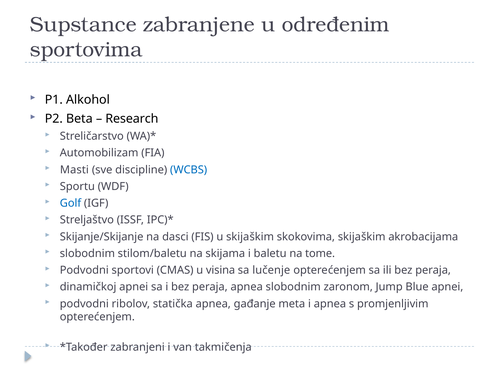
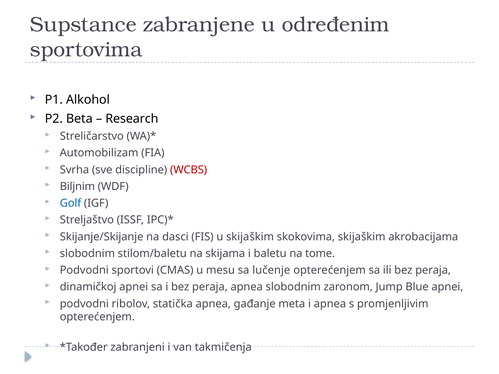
Masti: Masti -> Svrha (74, 170)
WCBS colour: blue -> red (189, 170)
Sportu: Sportu -> Biljnim (77, 187)
visina: visina -> mesu (220, 270)
